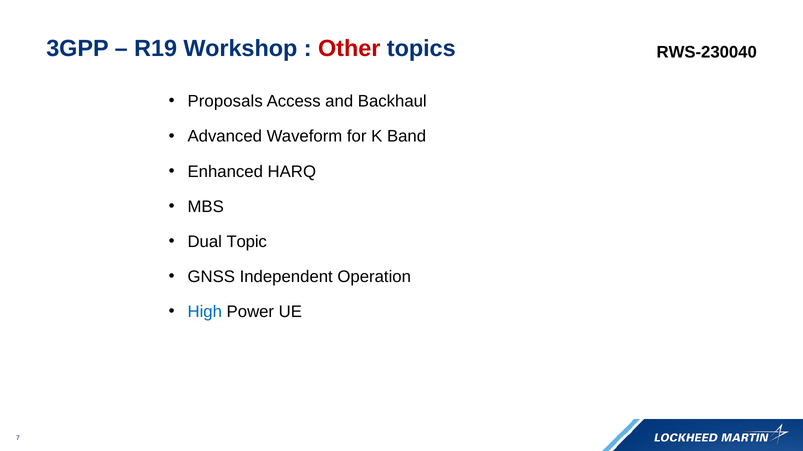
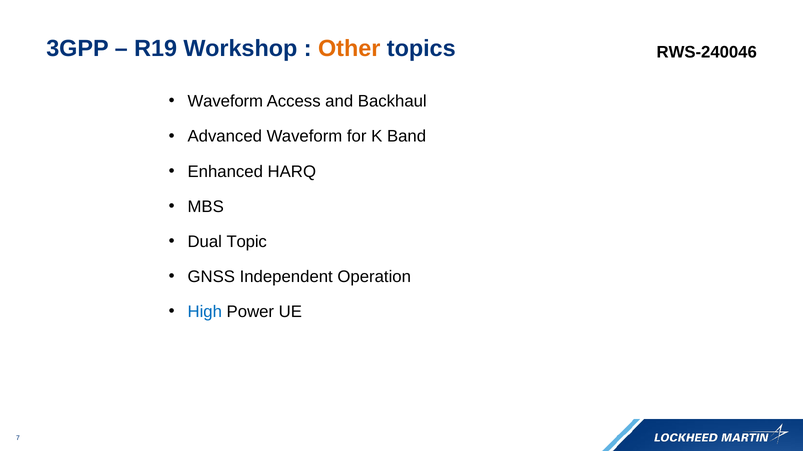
Other colour: red -> orange (349, 49)
RWS-230040: RWS-230040 -> RWS-240046 (707, 53)
Proposals: Proposals -> Waveform (225, 102)
